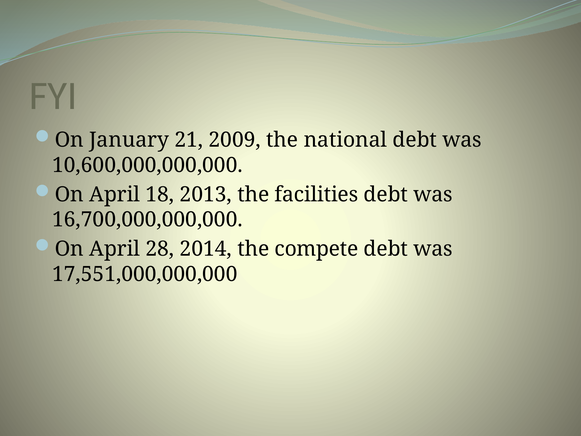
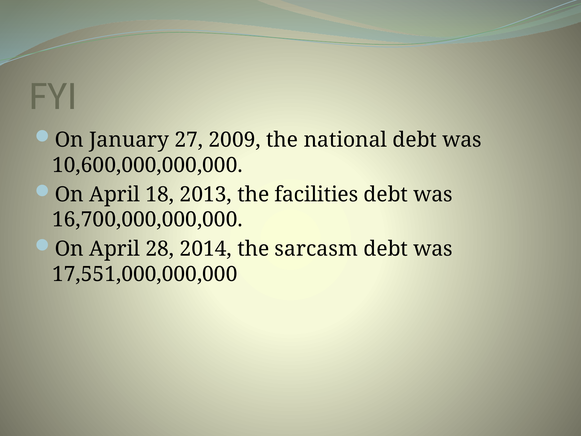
21: 21 -> 27 (189, 140)
compete: compete -> sarcasm (316, 249)
